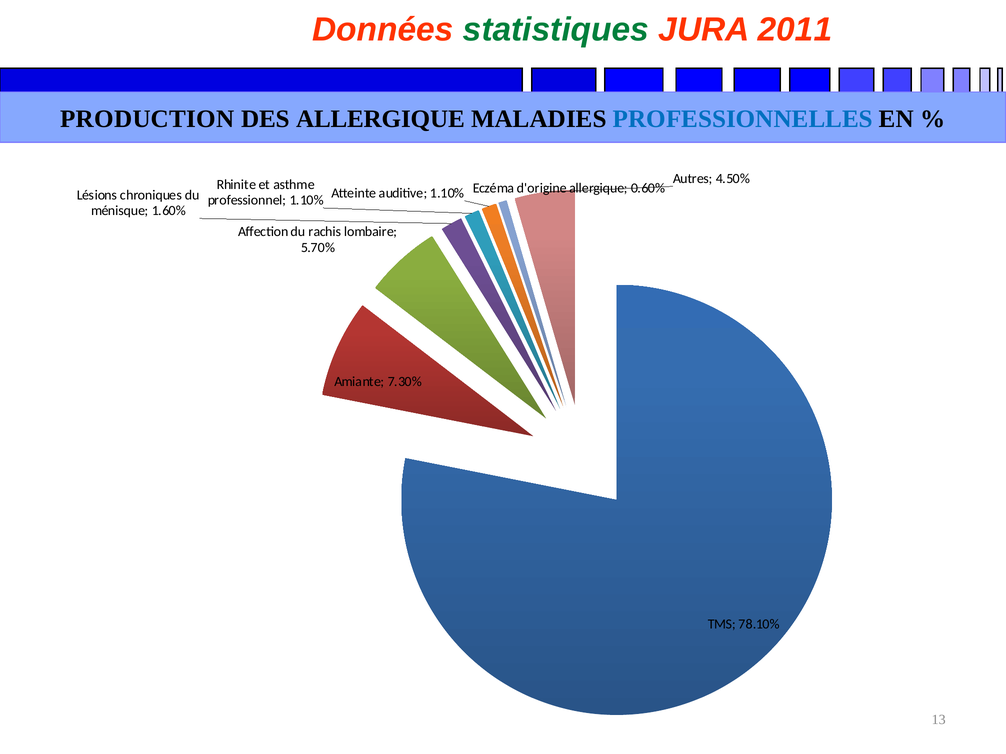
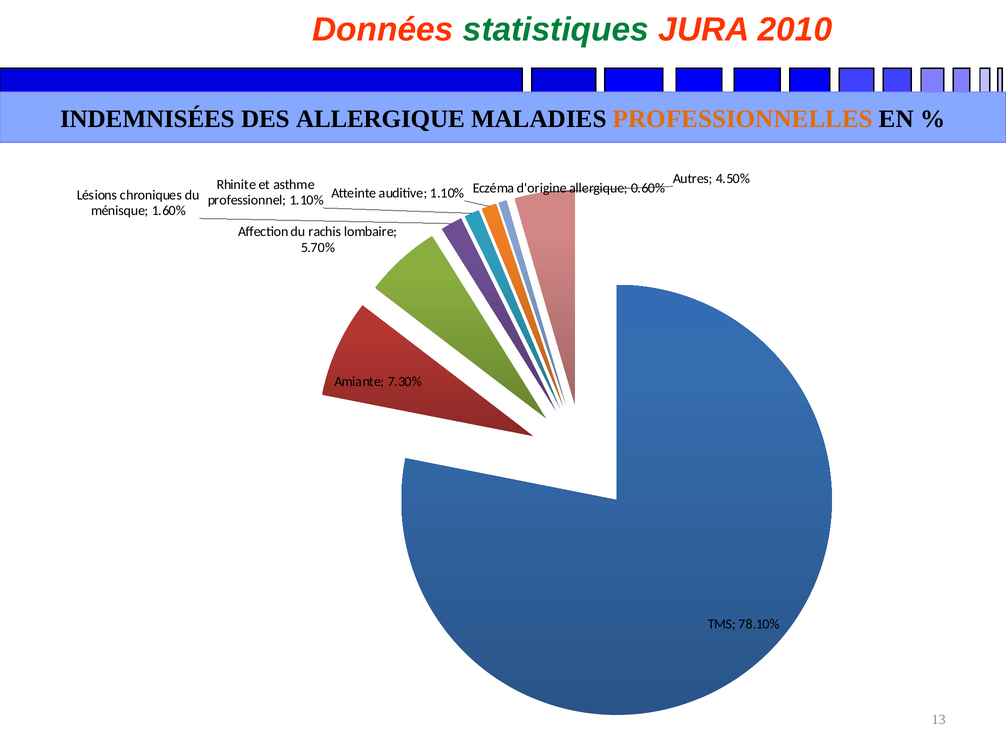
2011: 2011 -> 2010 (795, 29)
PRODUCTION: PRODUCTION -> INDEMNISÉES (148, 119)
PROFESSIONNELLES colour: blue -> orange (743, 119)
